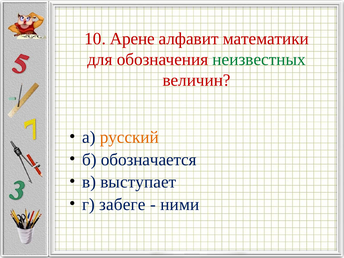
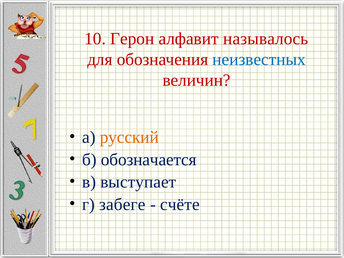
Арене: Арене -> Герон (132, 39)
математики: математики -> называлось (266, 39)
неизвестных colour: green -> blue (259, 59)
ними: ними -> счёте (180, 204)
